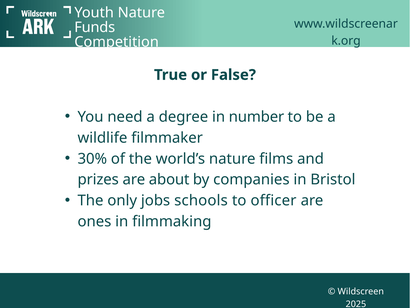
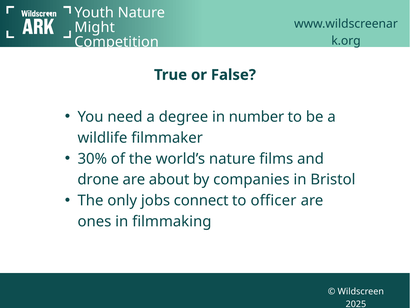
Funds: Funds -> Might (95, 27)
prizes: prizes -> drone (98, 179)
schools: schools -> connect (201, 200)
